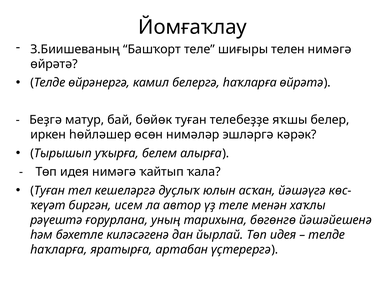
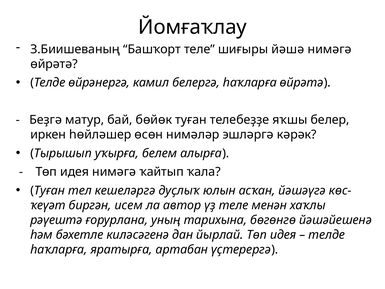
телен: телен -> йәшә (288, 49)
